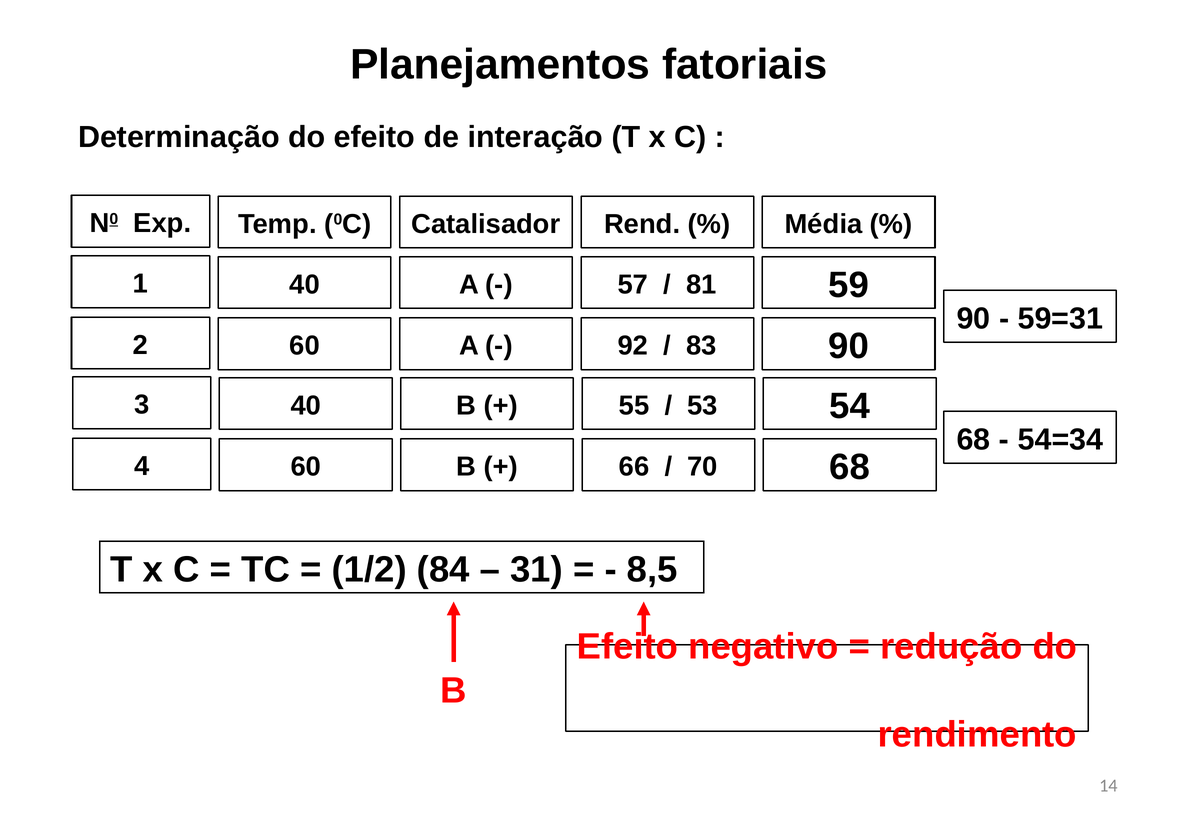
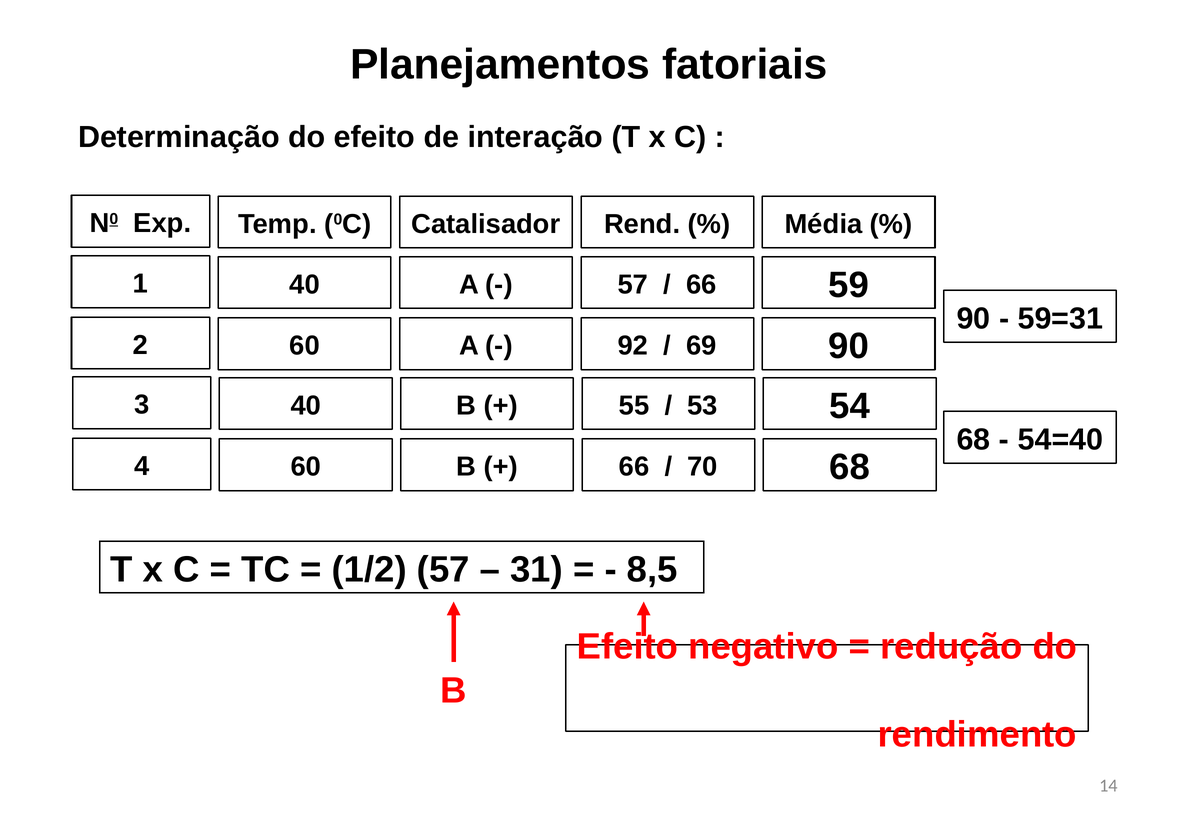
81: 81 -> 66 (701, 284)
83: 83 -> 69 (701, 346)
54=34: 54=34 -> 54=40 (1060, 439)
1/2 84: 84 -> 57 (443, 569)
